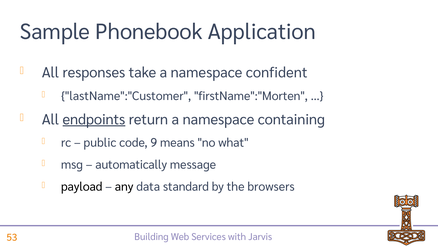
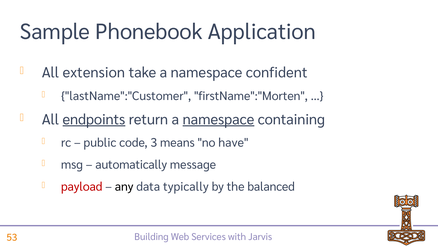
responses: responses -> extension (94, 73)
namespace underline: none -> present (218, 119)
9: 9 -> 3 (154, 143)
what: what -> have (233, 143)
payload colour: black -> red (82, 186)
standard: standard -> typically (186, 186)
browsers: browsers -> balanced (271, 186)
